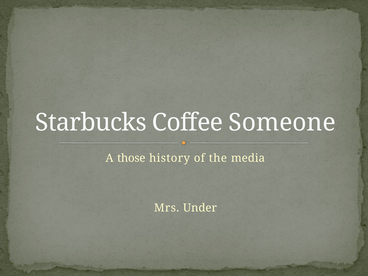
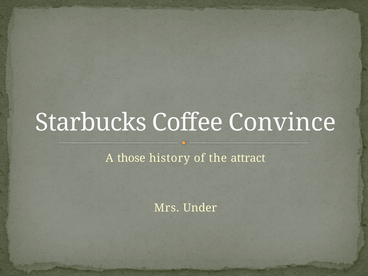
Someone: Someone -> Convince (282, 123)
media: media -> attract (248, 158)
